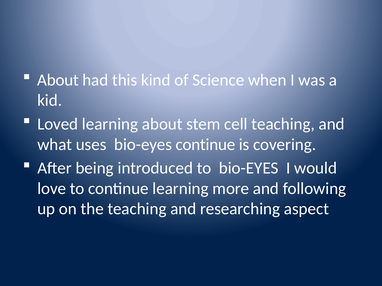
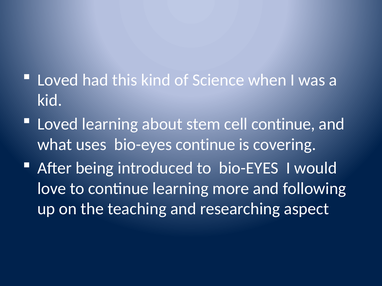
About: About -> Loved (58, 80)
cell teaching: teaching -> continue (283, 124)
